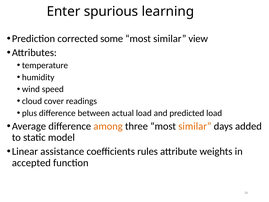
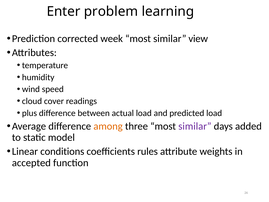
spurious: spurious -> problem (111, 11)
some: some -> week (112, 39)
similar colour: orange -> purple (195, 126)
assistance: assistance -> conditions (62, 151)
